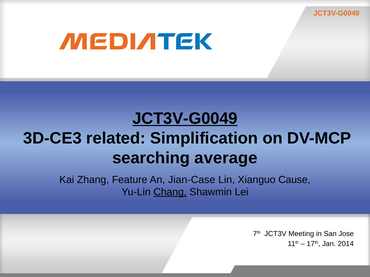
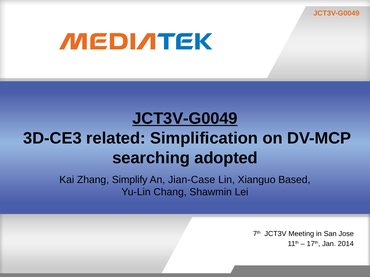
average: average -> adopted (226, 158)
Feature: Feature -> Simplify (130, 180)
Cause: Cause -> Based (294, 180)
Chang underline: present -> none (170, 192)
